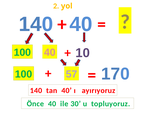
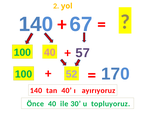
40: 40 -> 67 (81, 24)
10: 10 -> 57 (83, 53)
57: 57 -> 52 (72, 74)
